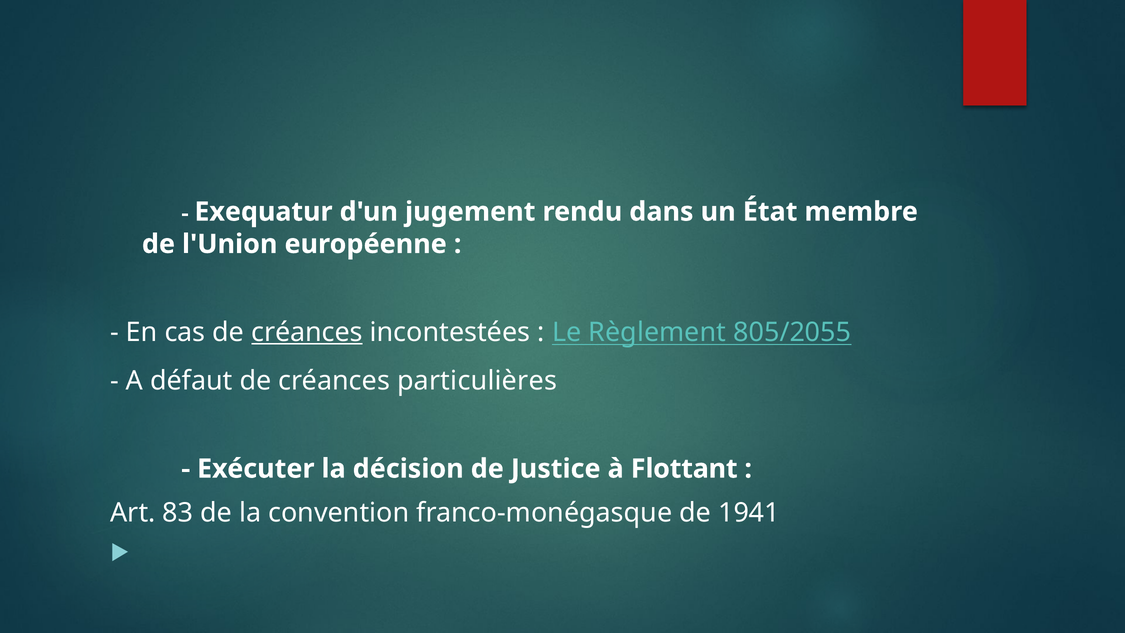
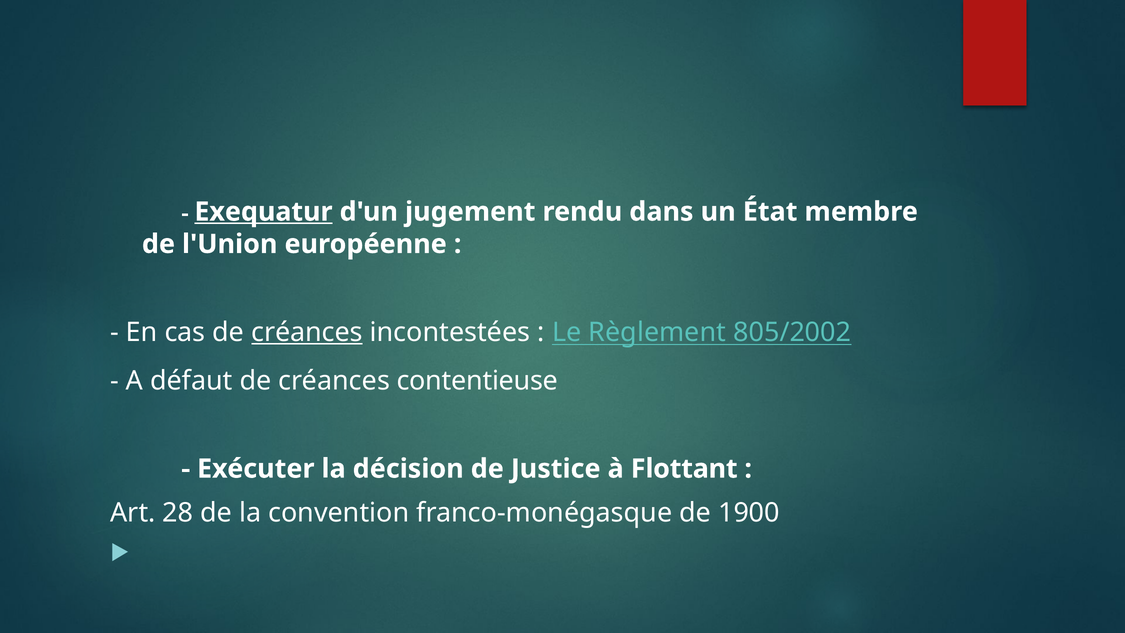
Exequatur underline: none -> present (263, 212)
805/2055: 805/2055 -> 805/2002 (792, 332)
particulières: particulières -> contentieuse (477, 381)
83: 83 -> 28 (178, 513)
1941: 1941 -> 1900 (749, 513)
